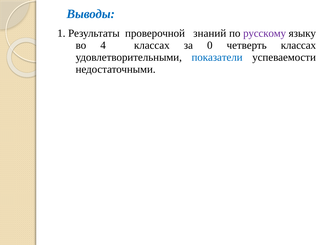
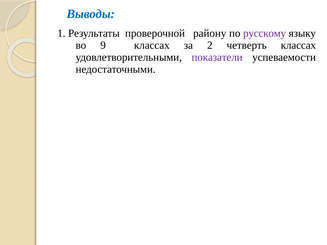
знаний: знаний -> району (210, 33)
4: 4 -> 9 (103, 45)
0: 0 -> 2 (210, 45)
показатели colour: blue -> purple (217, 57)
